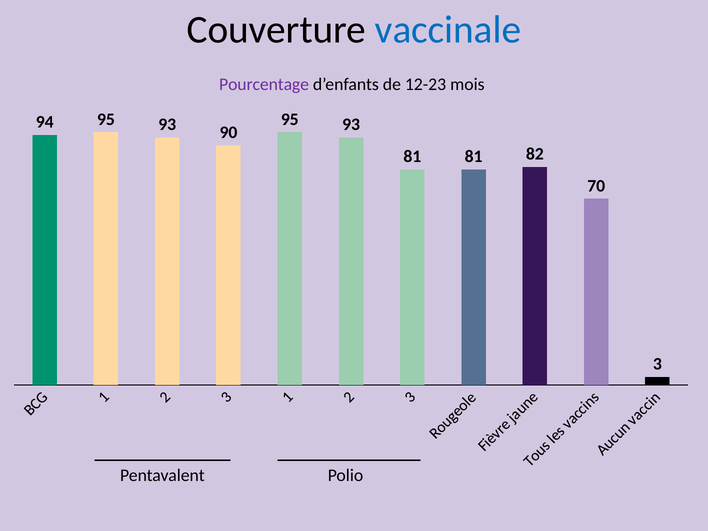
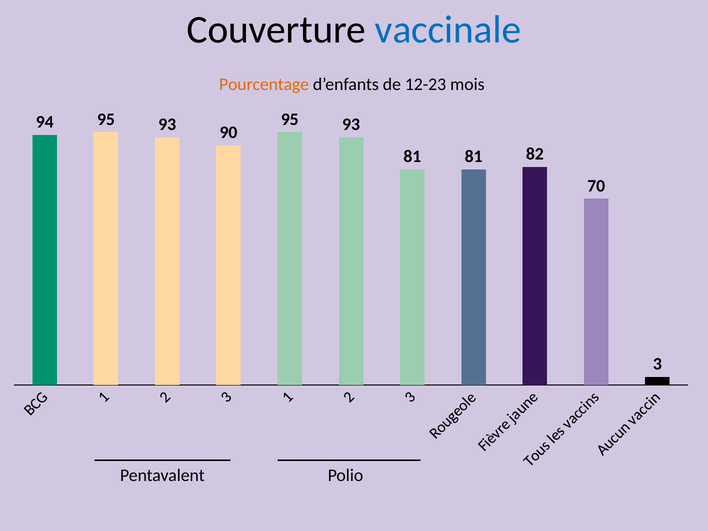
Pourcentage colour: purple -> orange (264, 84)
